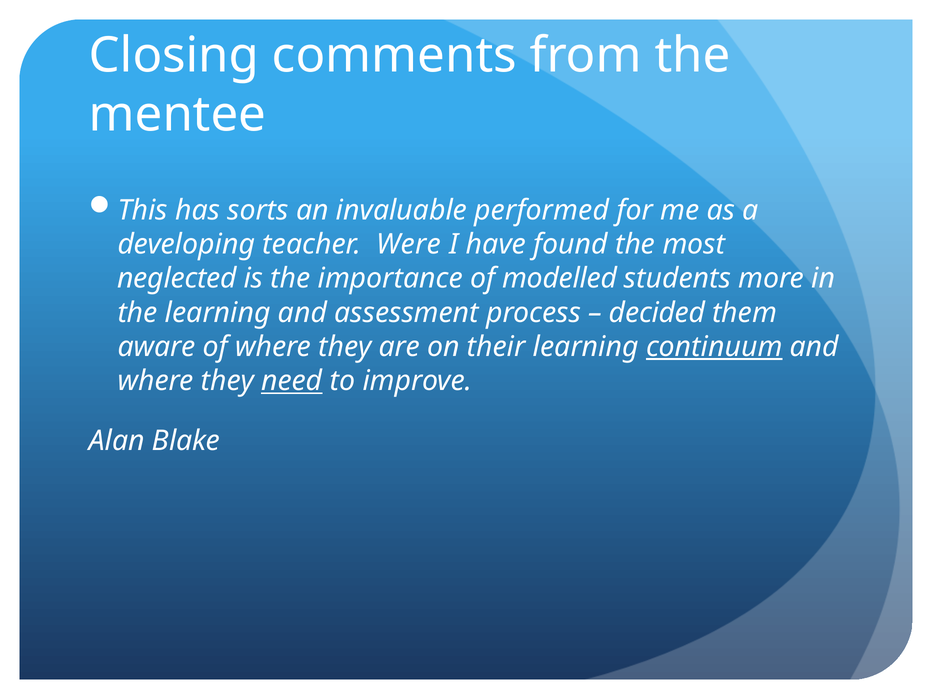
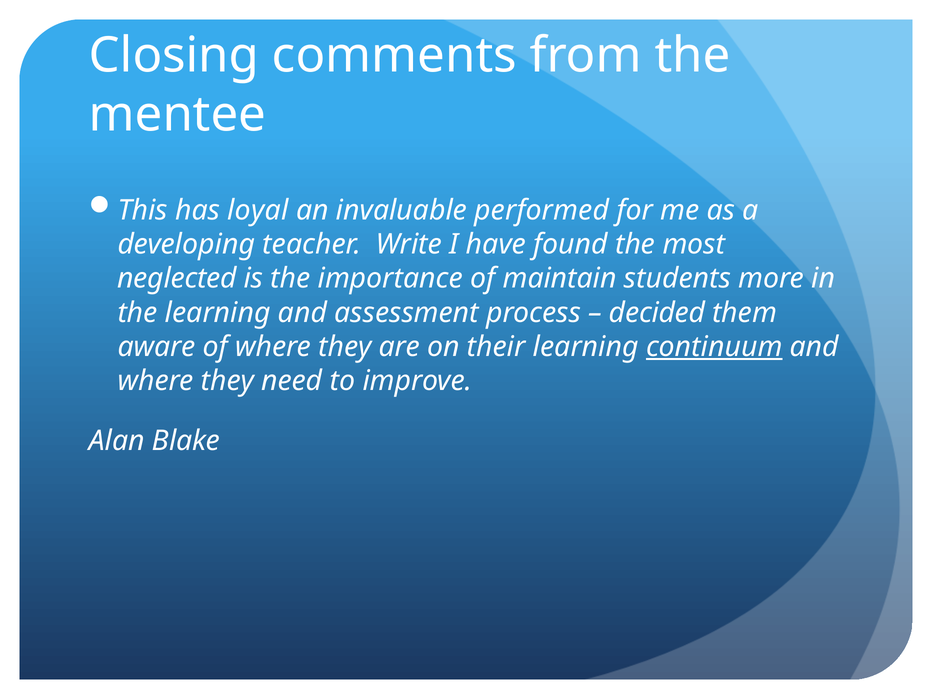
sorts: sorts -> loyal (258, 210)
Were: Were -> Write (409, 244)
modelled: modelled -> maintain (560, 278)
need underline: present -> none (292, 381)
